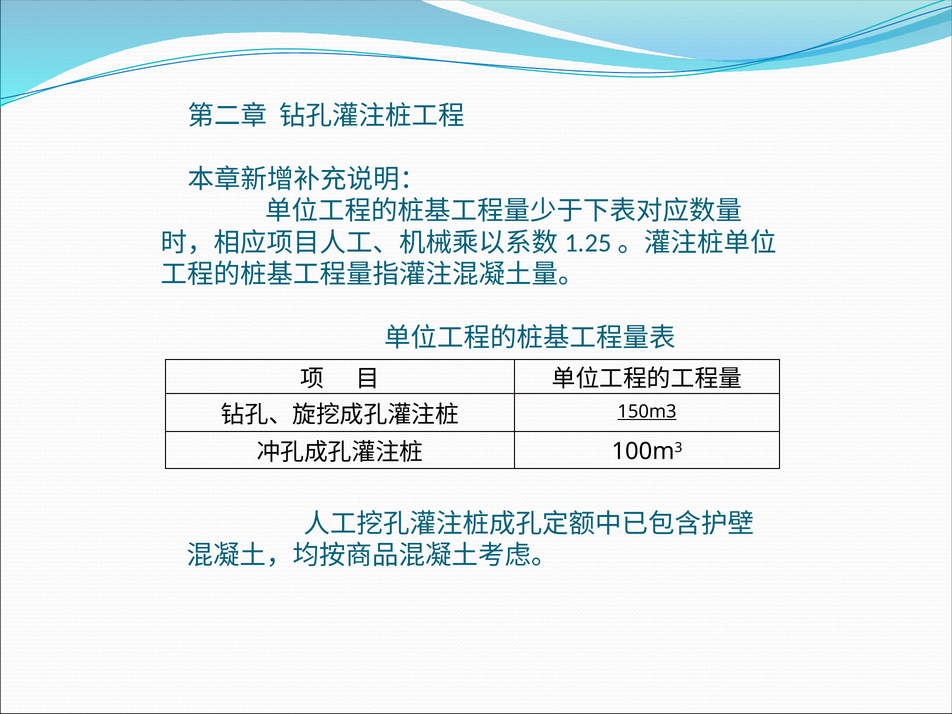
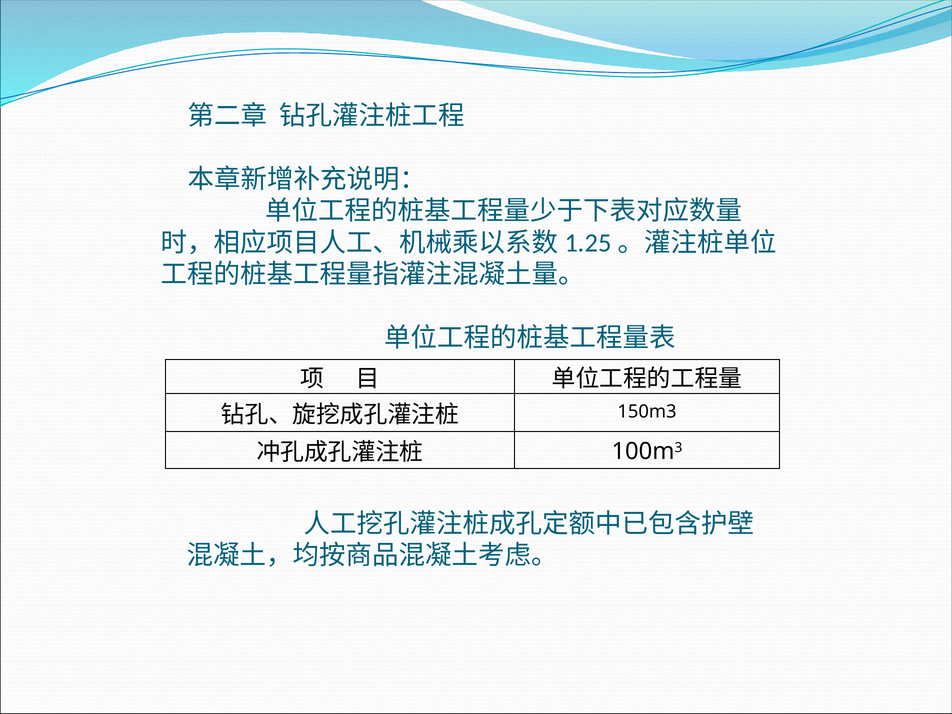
150m3 underline: present -> none (647, 412)
